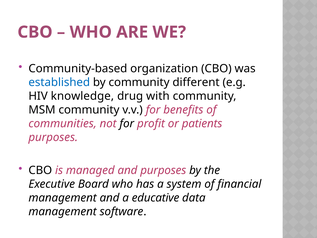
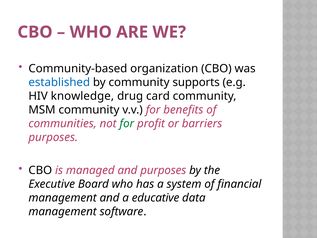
different: different -> supports (196, 82)
with: with -> card (158, 96)
for colour: black -> green (127, 123)
patients: patients -> barriers (202, 123)
